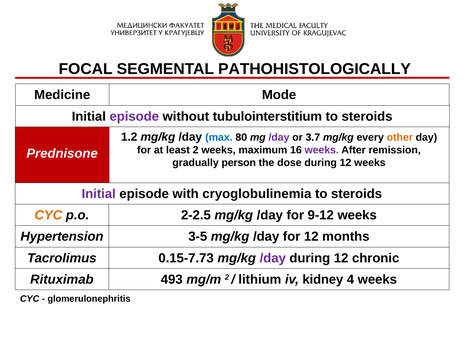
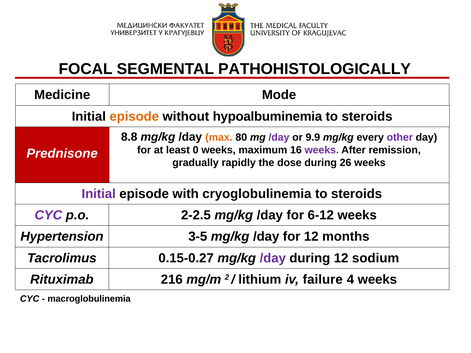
episode colour: purple -> orange (134, 116)
tubulointerstitium: tubulointerstitium -> hypoalbuminemia (267, 116)
1.2: 1.2 -> 8.8 (129, 137)
max colour: blue -> orange (219, 137)
3.7: 3.7 -> 9.9 (313, 137)
other colour: orange -> purple (400, 137)
least 2: 2 -> 0 (196, 150)
person: person -> rapidly (239, 163)
dose during 12: 12 -> 26 (346, 163)
CYC colour: orange -> purple (48, 215)
9-12: 9-12 -> 6-12 (321, 215)
0.15-7.73: 0.15-7.73 -> 0.15-0.27 (186, 258)
chronic: chronic -> sodium (376, 258)
493: 493 -> 216 (172, 280)
kidney: kidney -> failure (323, 280)
glomerulonephritis: glomerulonephritis -> macroglobulinemia (89, 299)
